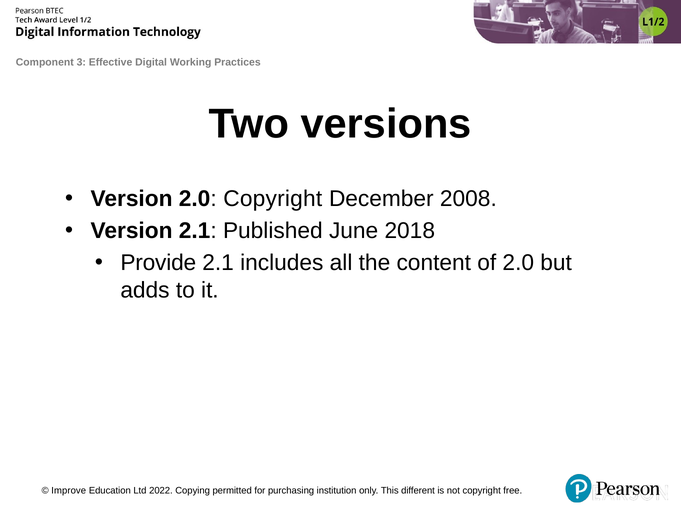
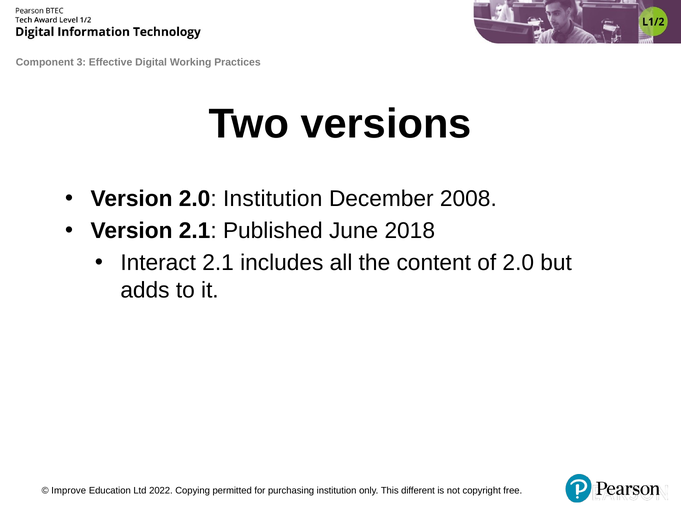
2.0 Copyright: Copyright -> Institution (273, 199)
Provide: Provide -> Interact (158, 263)
